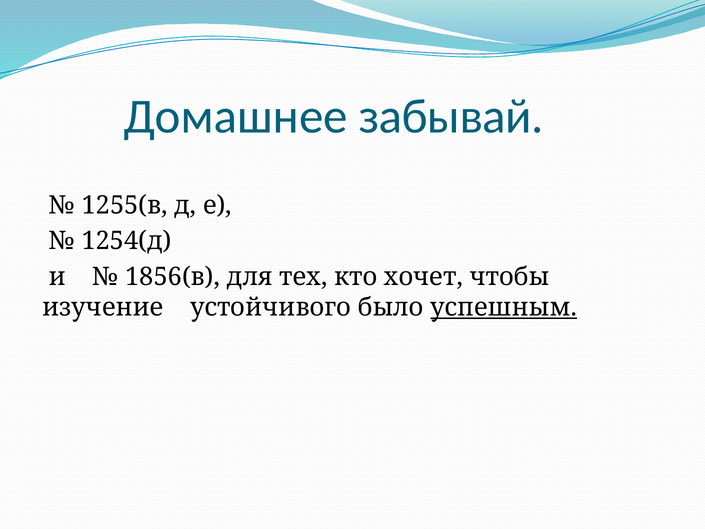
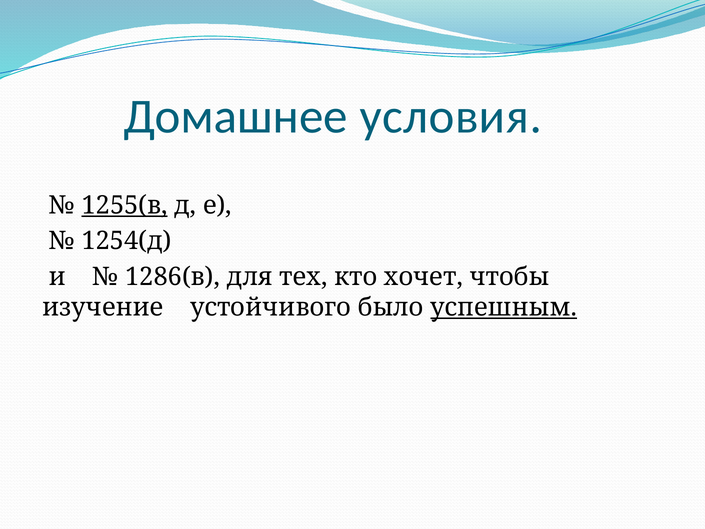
забывай: забывай -> условия (451, 116)
1255(в underline: none -> present (125, 205)
1856(в: 1856(в -> 1286(в (173, 277)
